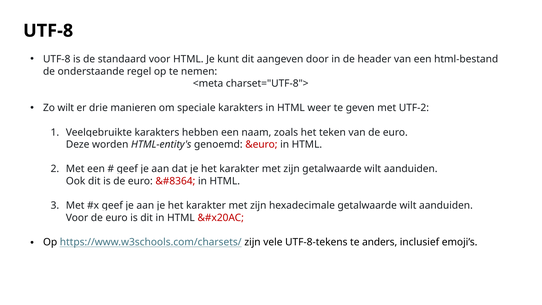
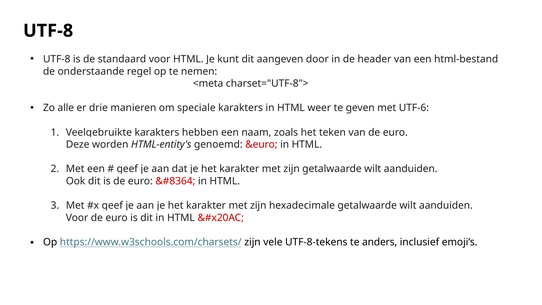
Zo wilt: wilt -> alle (66, 108)
UTF-2: UTF-2 -> UTF-6 (414, 108)
